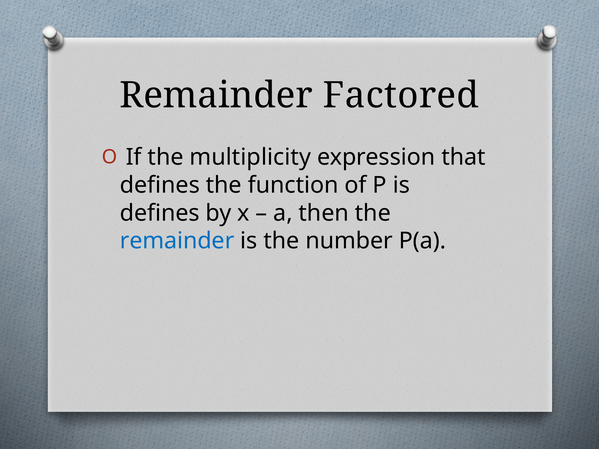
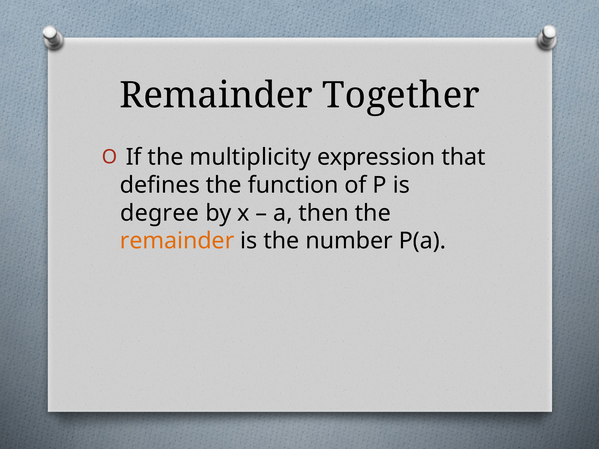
Factored: Factored -> Together (401, 95)
defines: defines -> degree (160, 213)
remainder colour: blue -> orange (177, 241)
